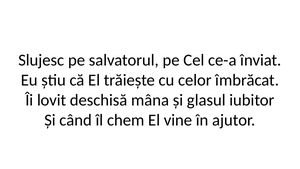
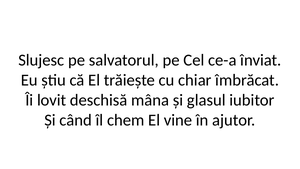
celor: celor -> chiar (195, 80)
